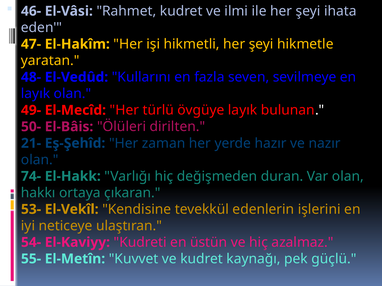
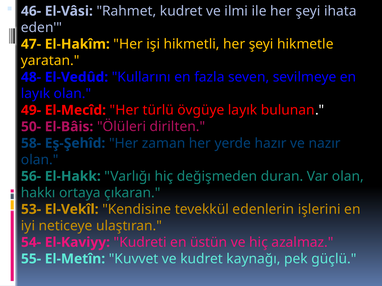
21-: 21- -> 58- (31, 143)
74-: 74- -> 56- (31, 177)
